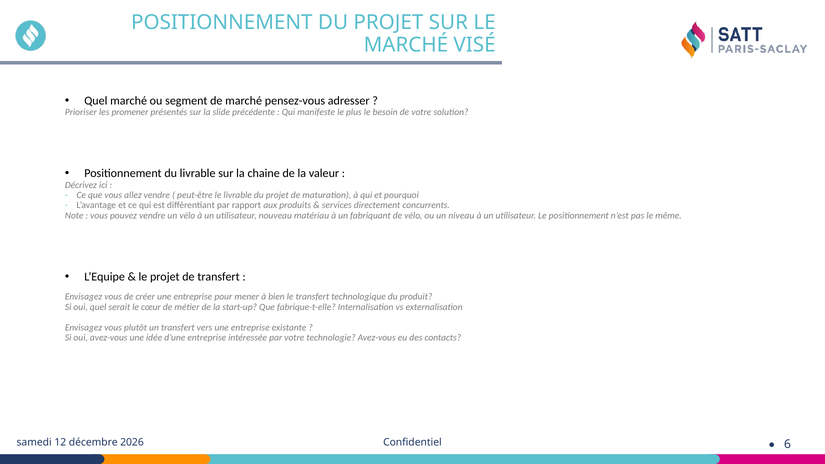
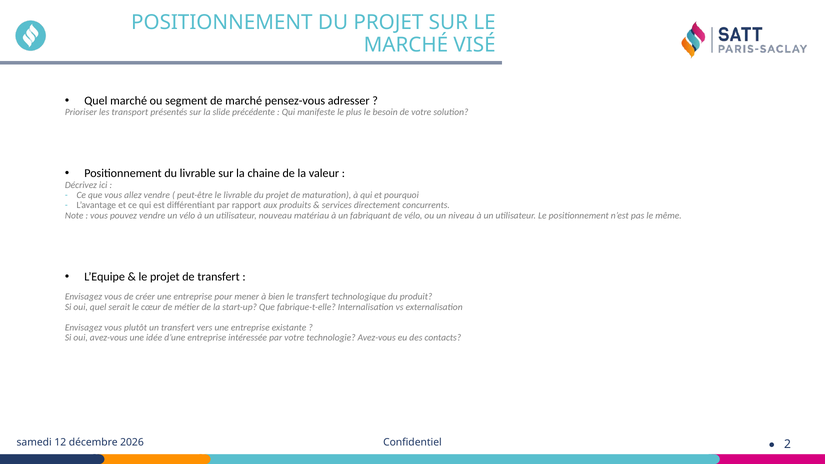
promener: promener -> transport (130, 112)
6: 6 -> 2 (788, 444)
